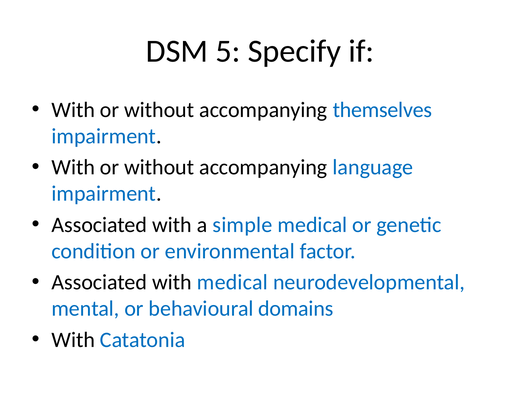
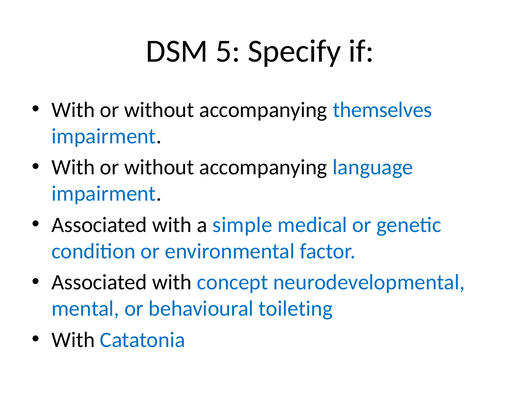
with medical: medical -> concept (233, 282)
domains: domains -> toileting (296, 309)
